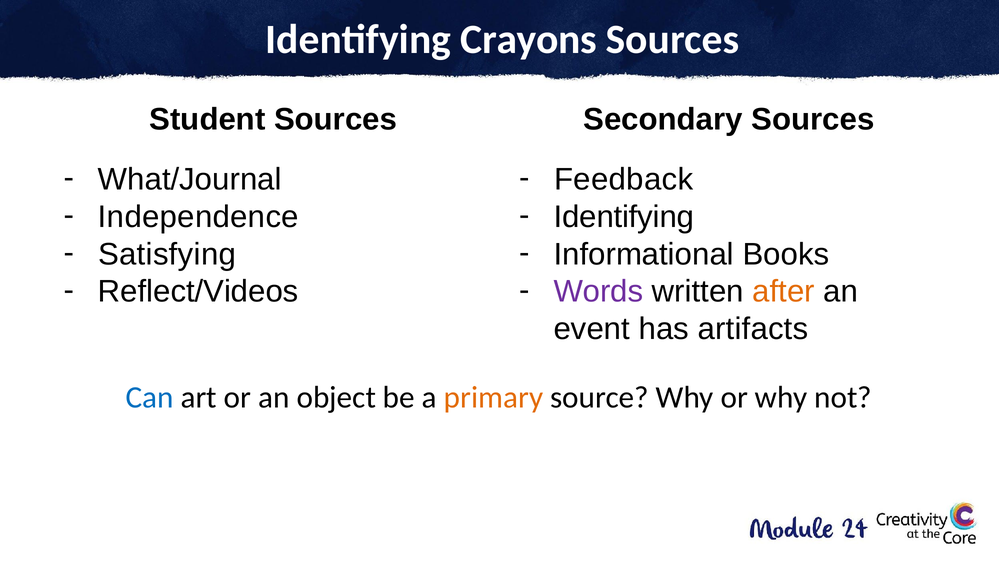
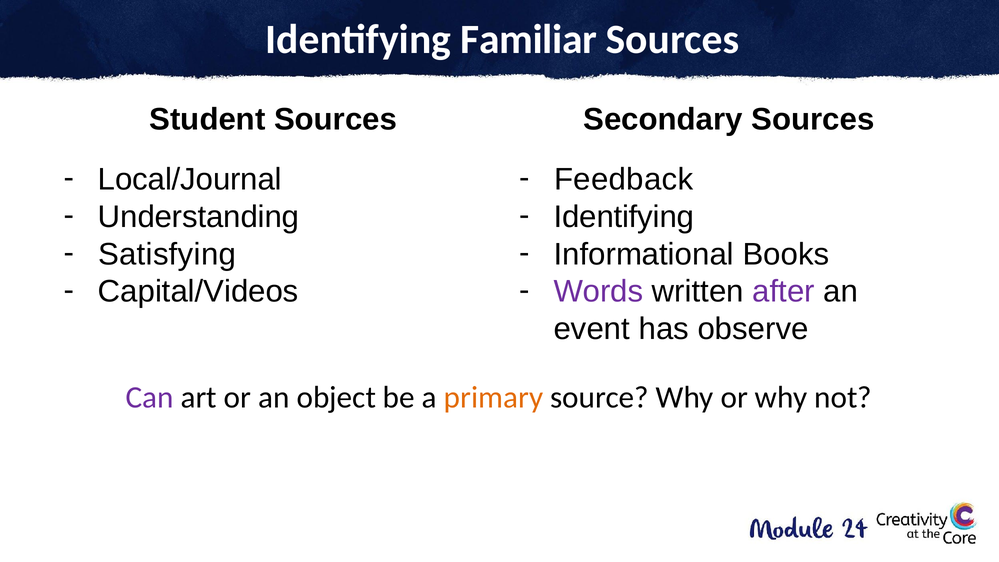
Crayons: Crayons -> Familiar (529, 40)
What/Journal: What/Journal -> Local/Journal (190, 179)
Independence: Independence -> Understanding (199, 217)
Reflect/Videos: Reflect/Videos -> Capital/Videos (198, 292)
after colour: orange -> purple (784, 292)
artifacts: artifacts -> observe (753, 329)
Can colour: blue -> purple (150, 397)
